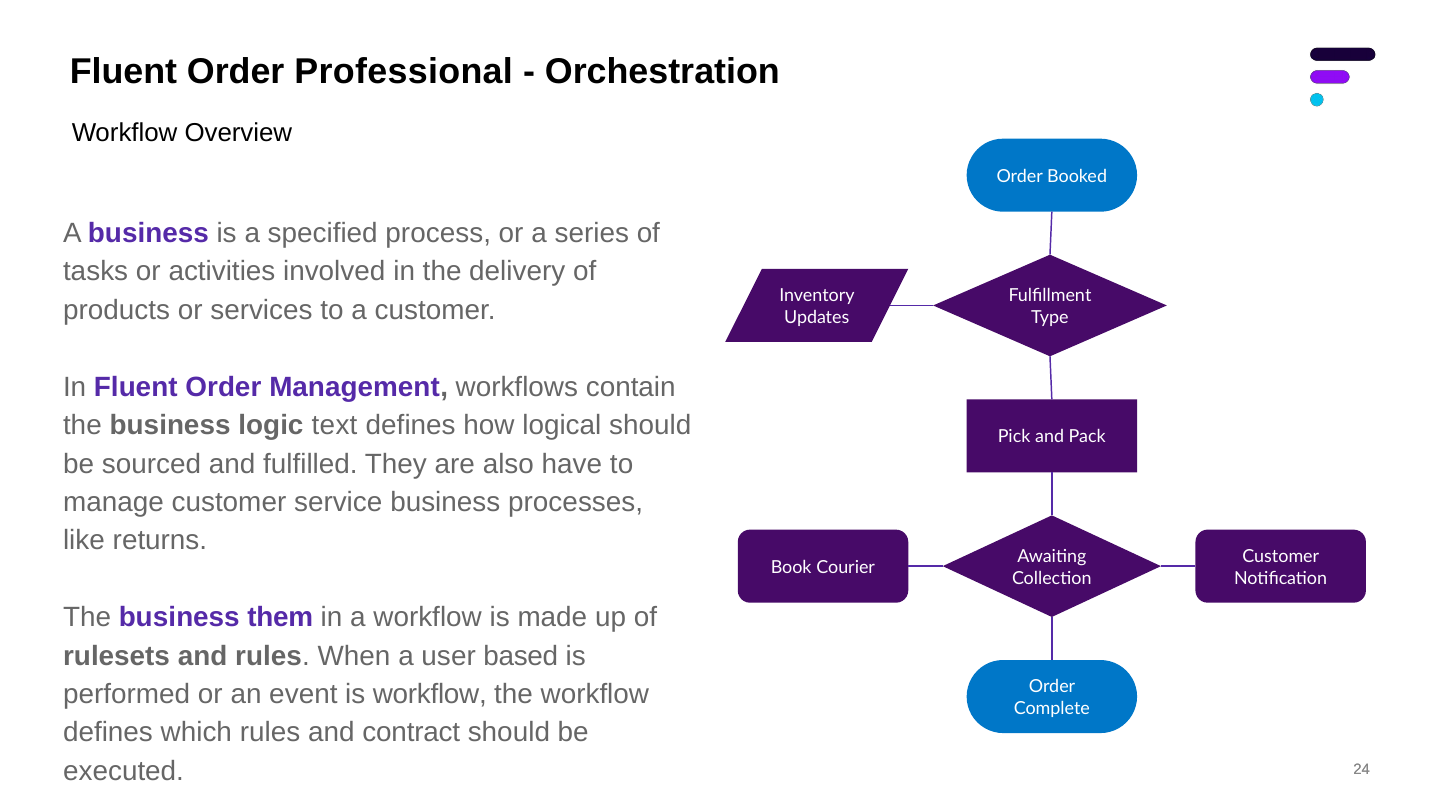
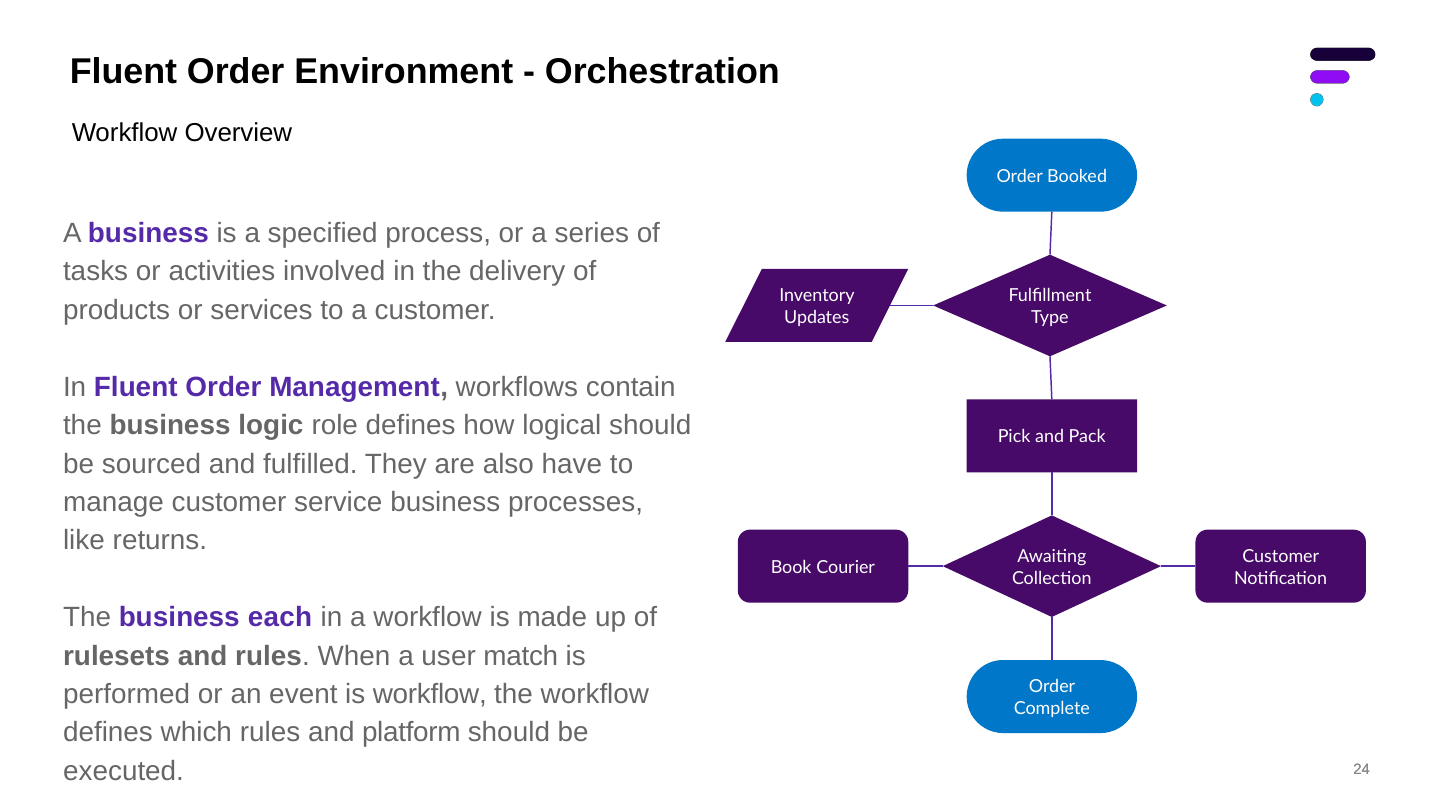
Professional: Professional -> Environment (404, 72)
text: text -> role (335, 425)
them: them -> each (280, 618)
based: based -> match (521, 656)
contract: contract -> platform (411, 733)
